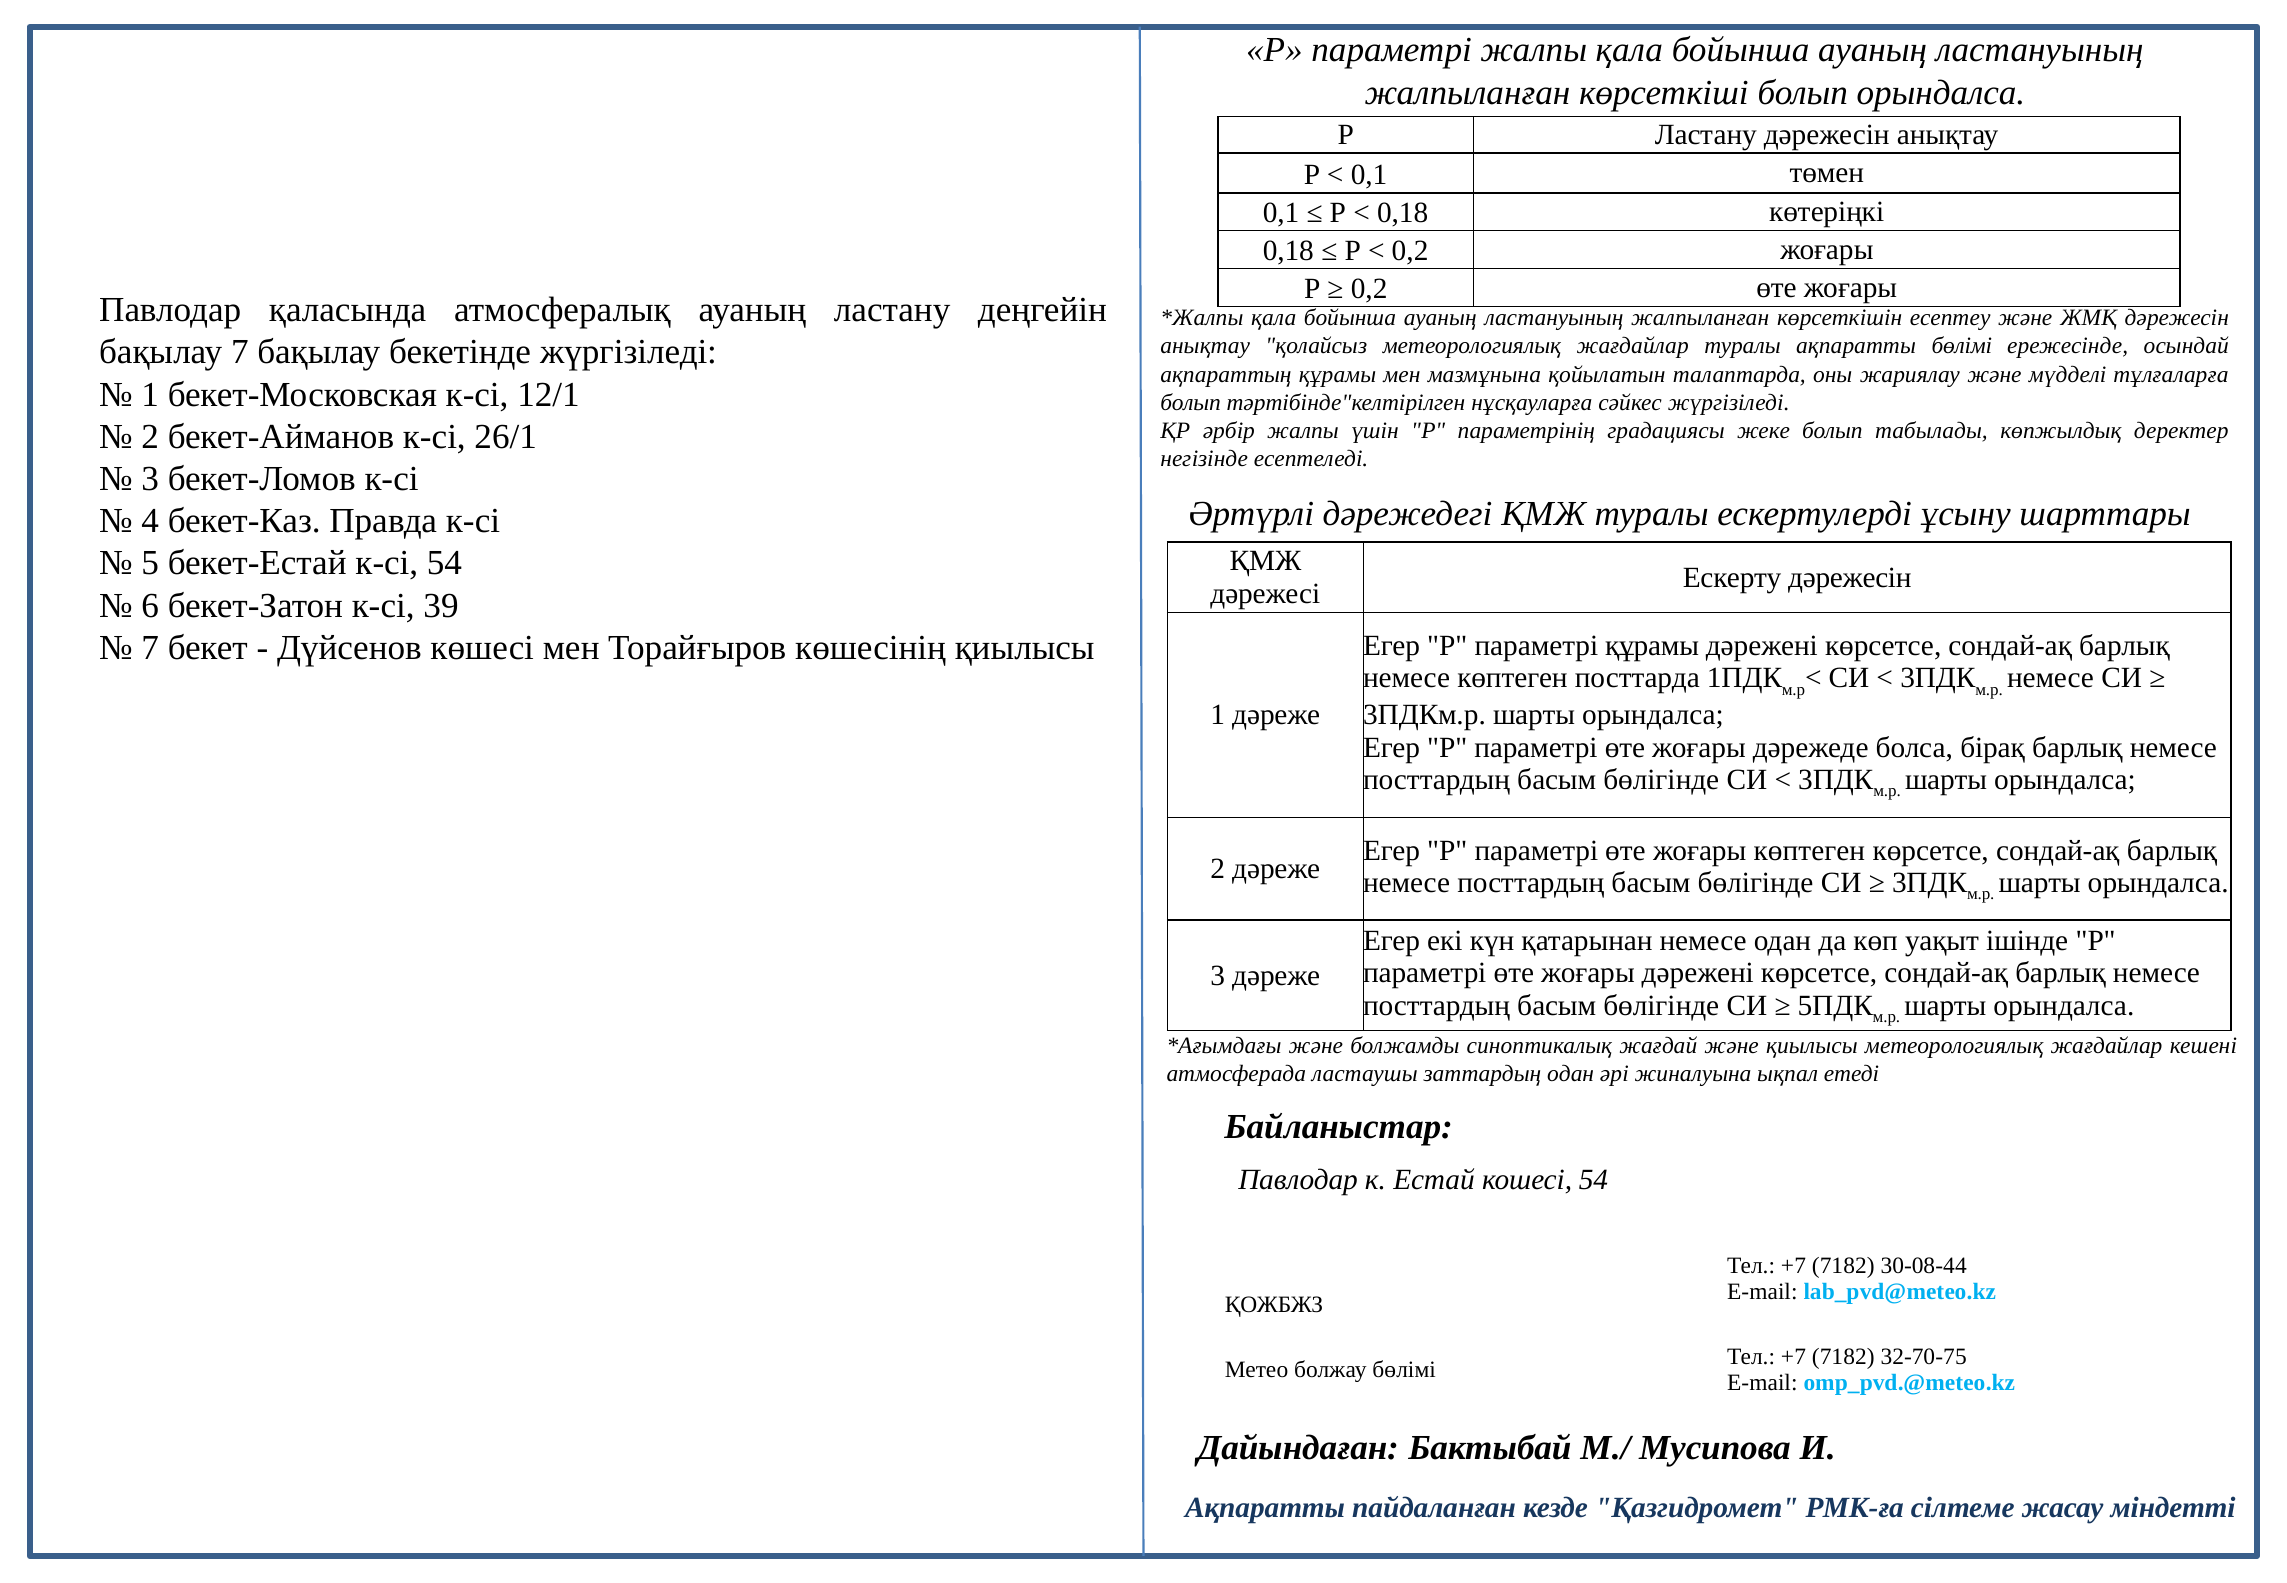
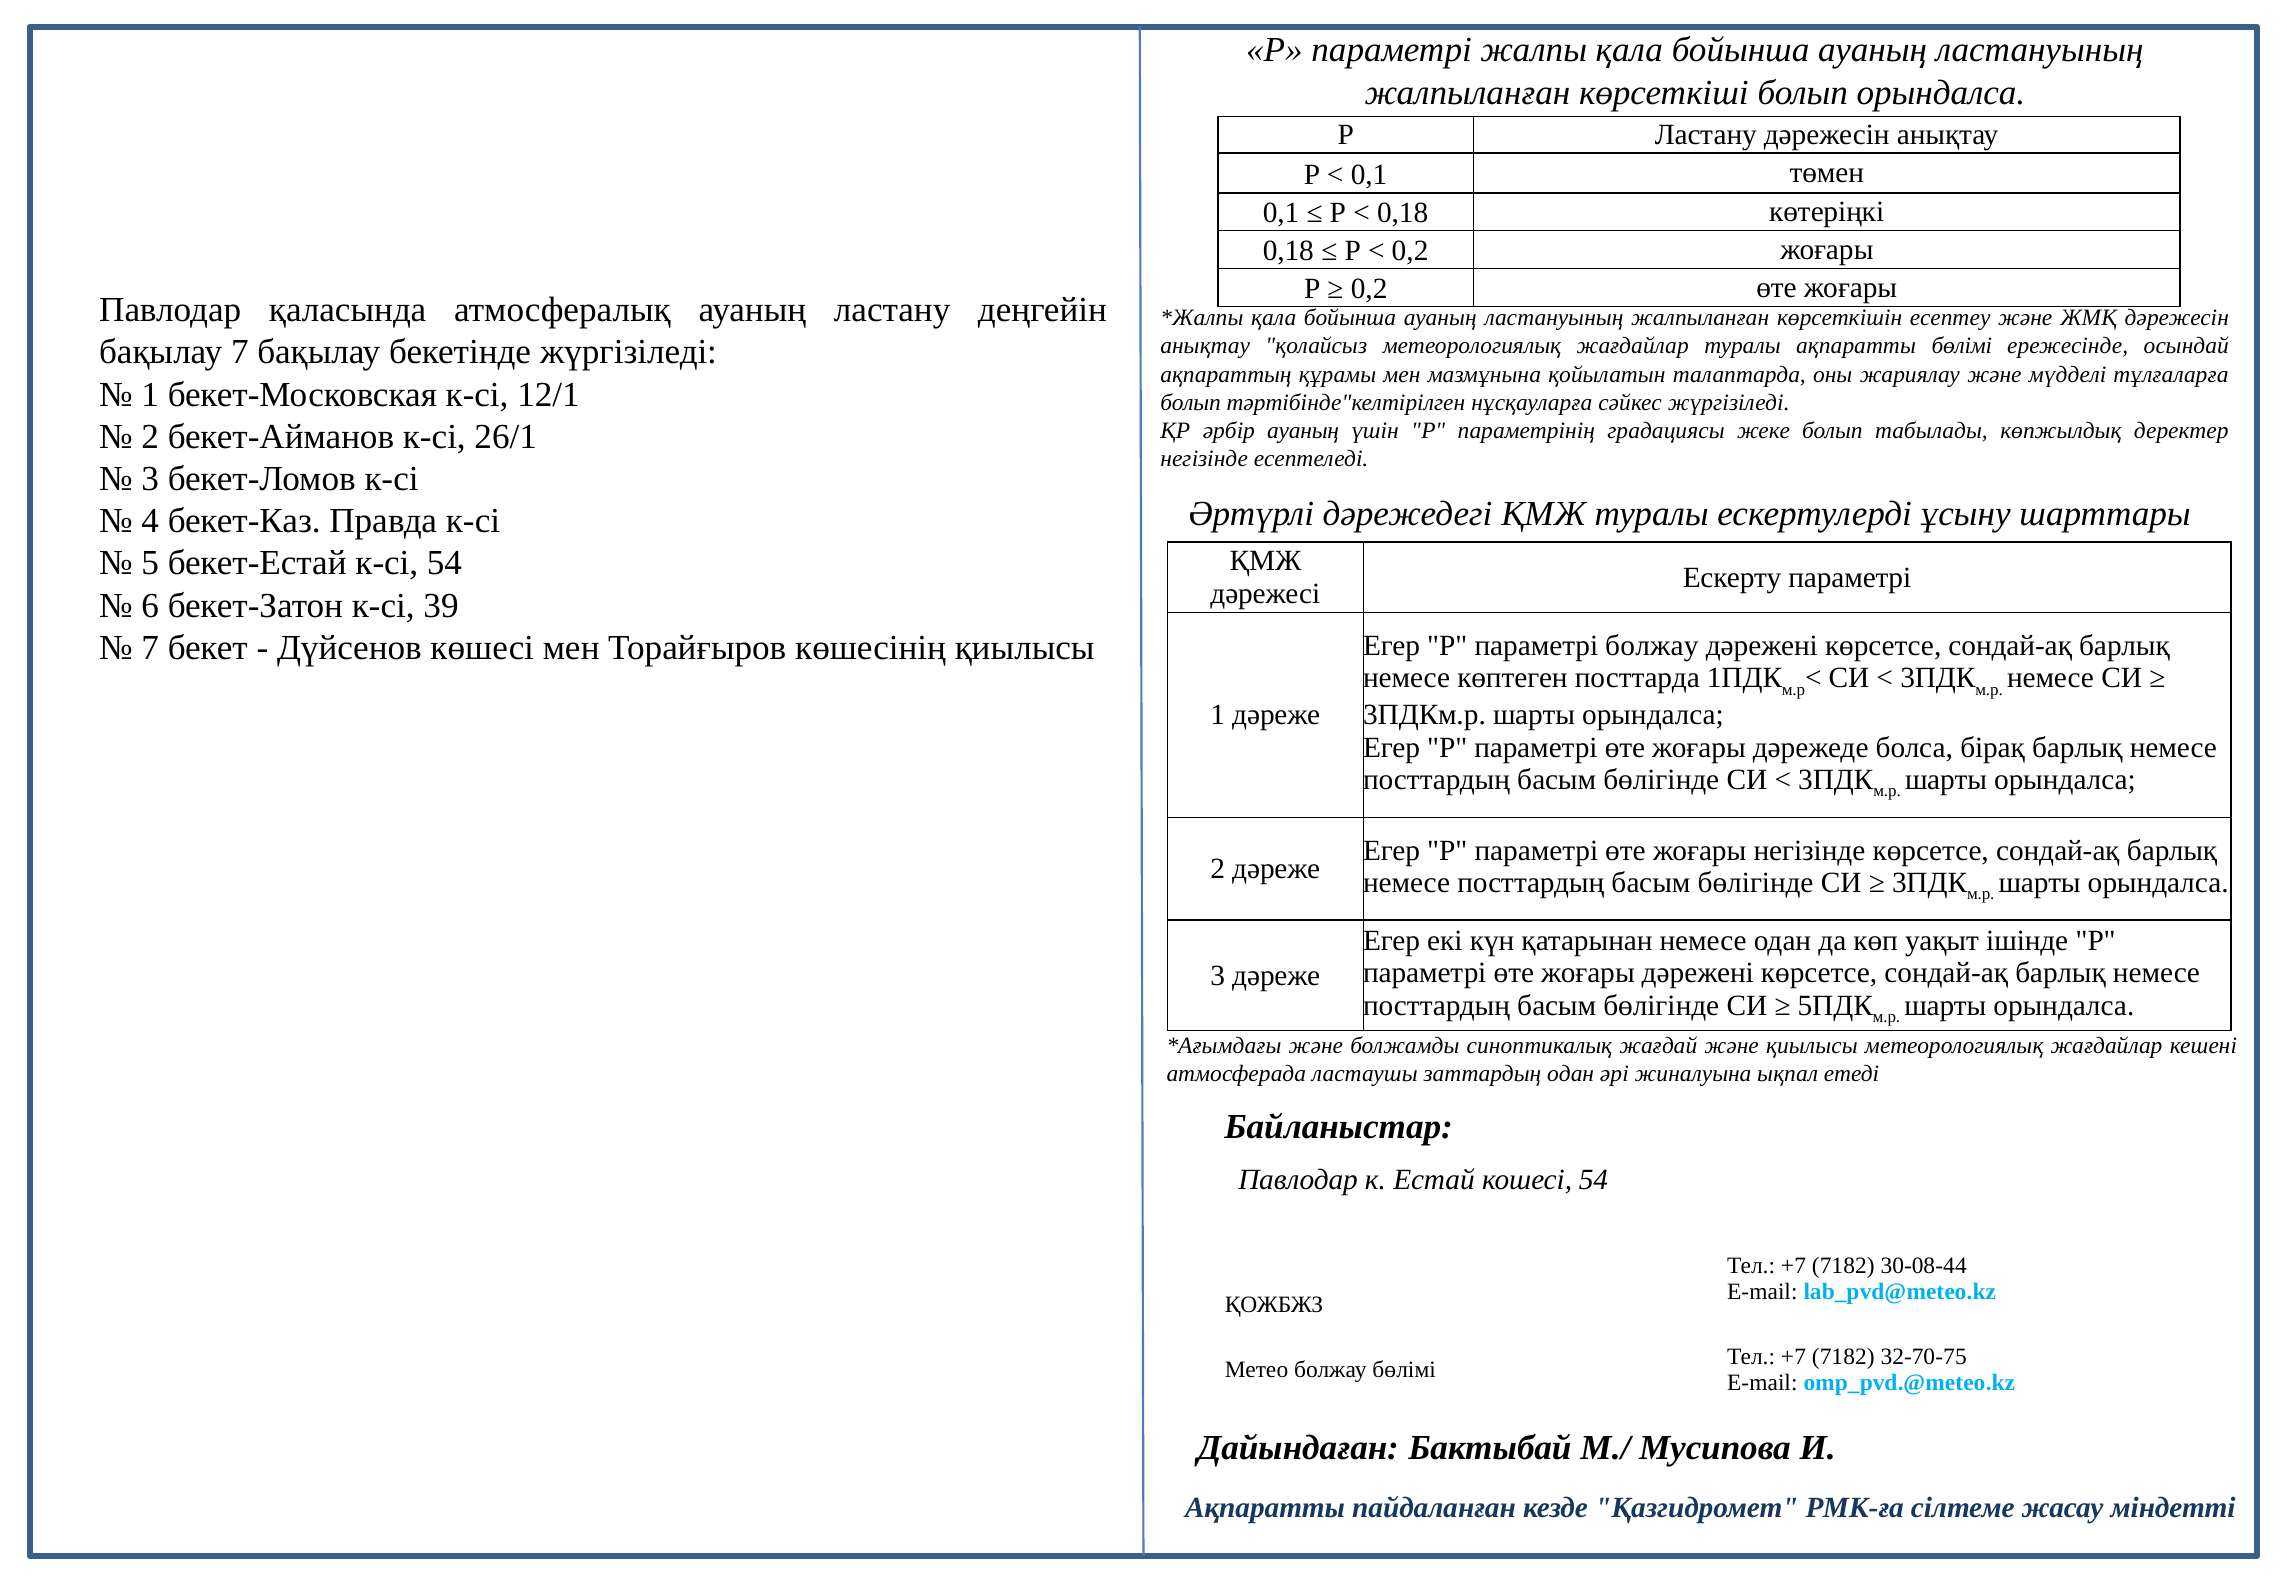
әрбір жалпы: жалпы -> ауаның (1303, 431)
Ескерту дәрежесін: дәрежесін -> параметрі (1850, 578)
параметрі құрамы: құрамы -> болжау (1652, 646)
жоғары көптеген: көптеген -> негізінде (1809, 851)
